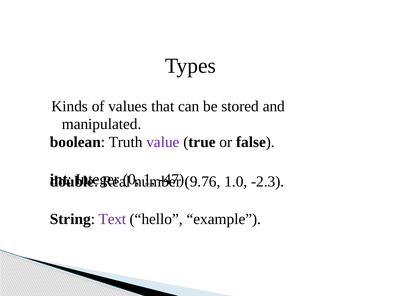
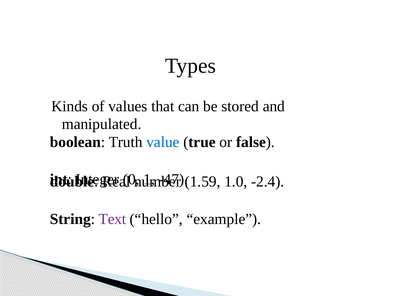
value colour: purple -> blue (163, 142)
9.76: 9.76 -> 1.59 (203, 182)
-2.3: -2.3 -> -2.4 (268, 182)
